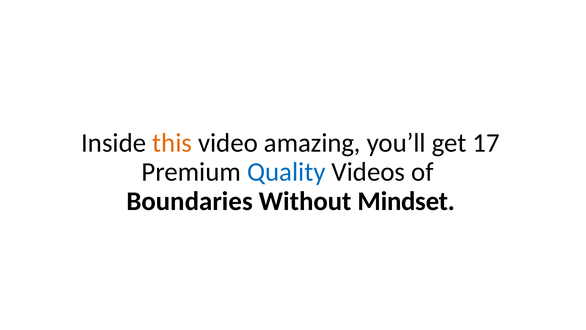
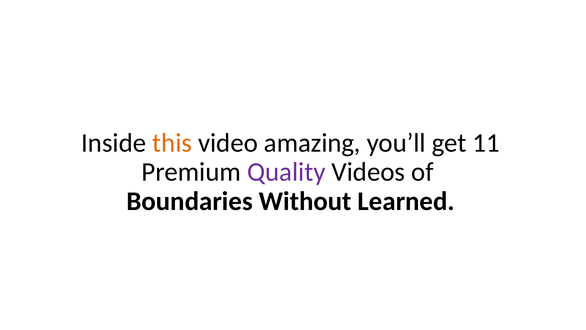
17: 17 -> 11 (486, 143)
Quality colour: blue -> purple (286, 172)
Mindset: Mindset -> Learned (406, 201)
